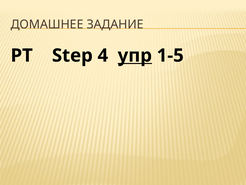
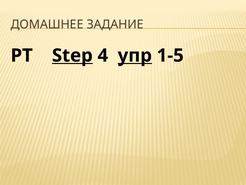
Step underline: none -> present (72, 55)
